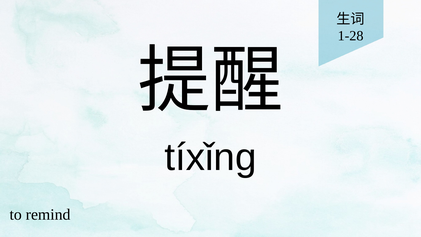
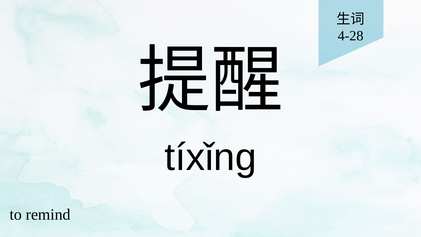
1-28: 1-28 -> 4-28 (351, 36)
